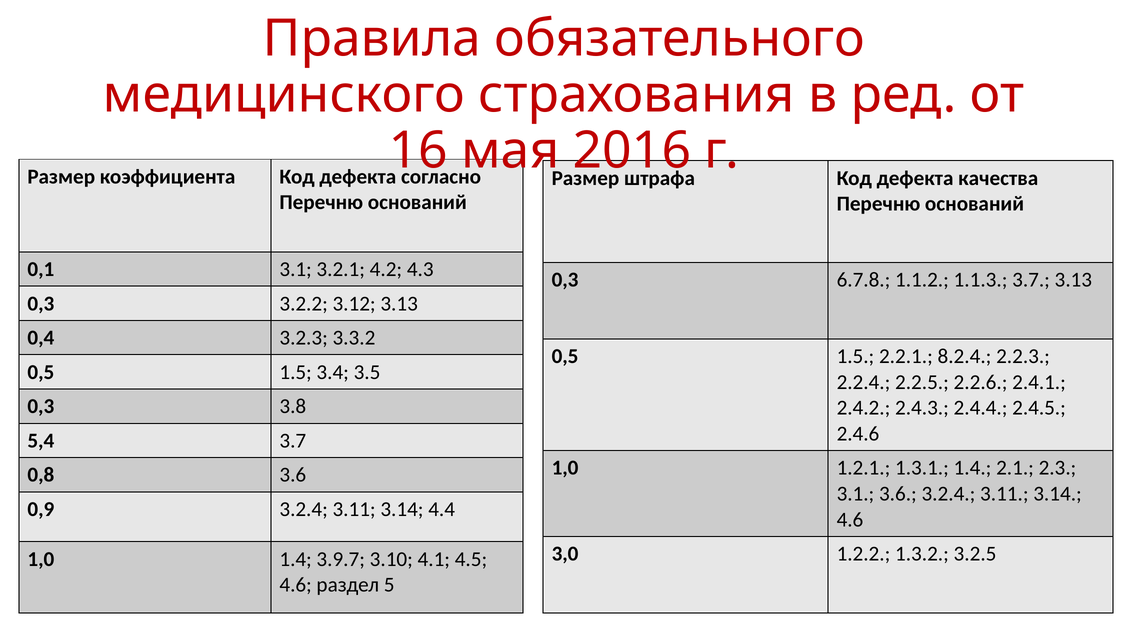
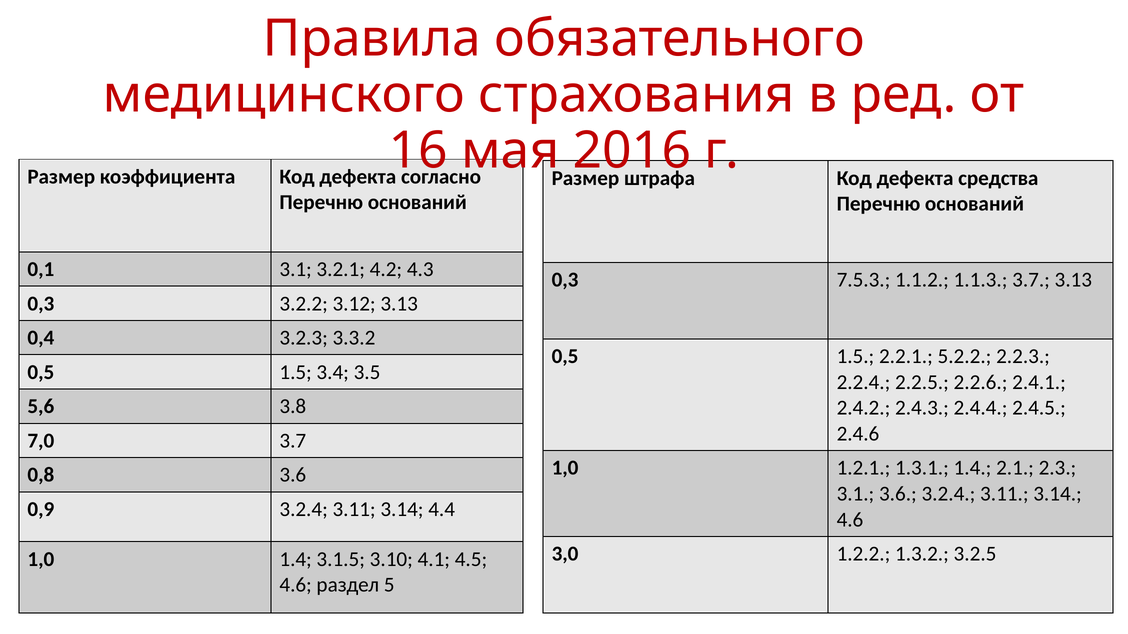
качества: качества -> средства (998, 178)
6.7.8: 6.7.8 -> 7.5.3 (864, 280)
8.2.4: 8.2.4 -> 5.2.2 (964, 357)
0,3: 0,3 -> 5,6 (41, 407)
5,4: 5,4 -> 7,0 (41, 441)
3.9.7: 3.9.7 -> 3.1.5 (341, 560)
